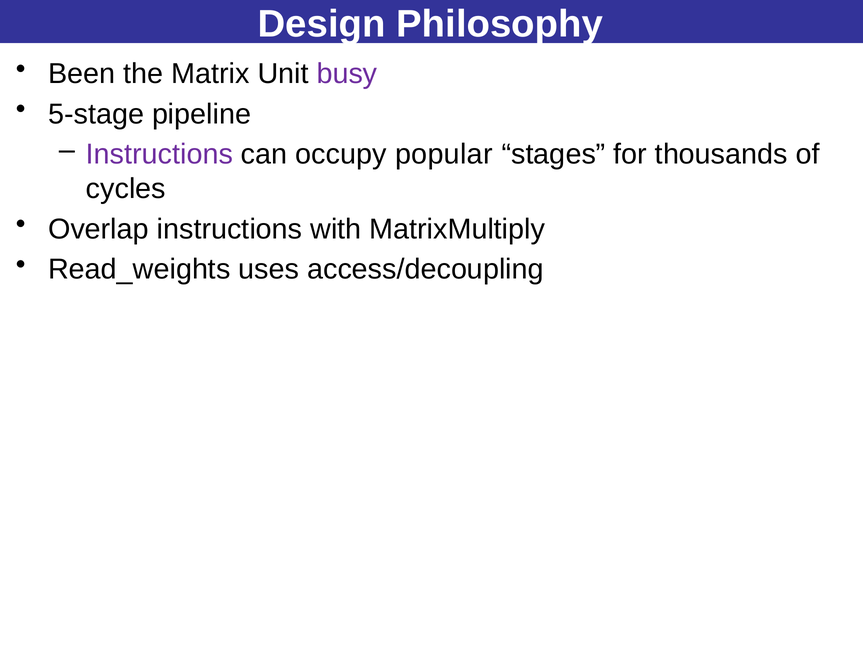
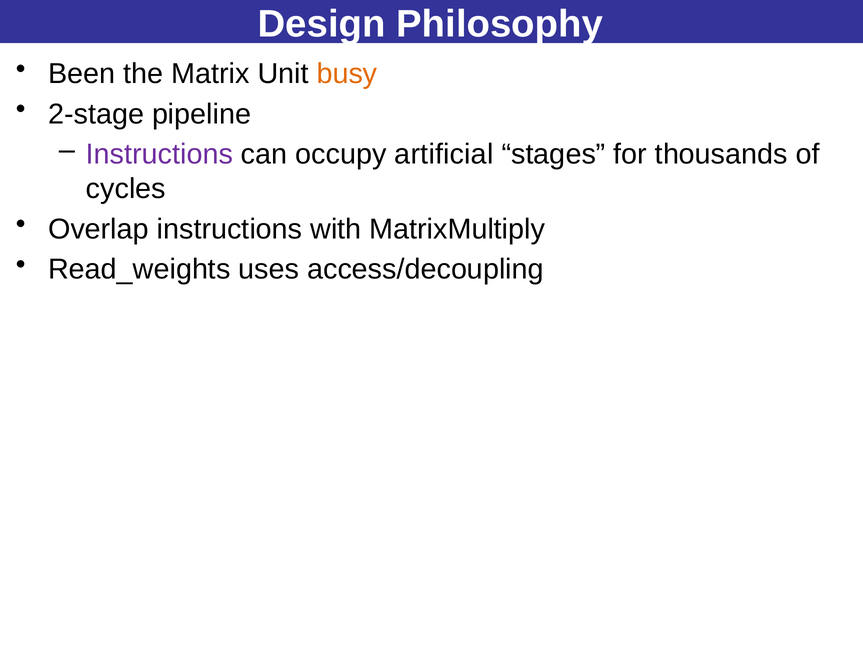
busy colour: purple -> orange (347, 74)
5-stage: 5-stage -> 2-stage (96, 114)
popular: popular -> artificial (444, 154)
